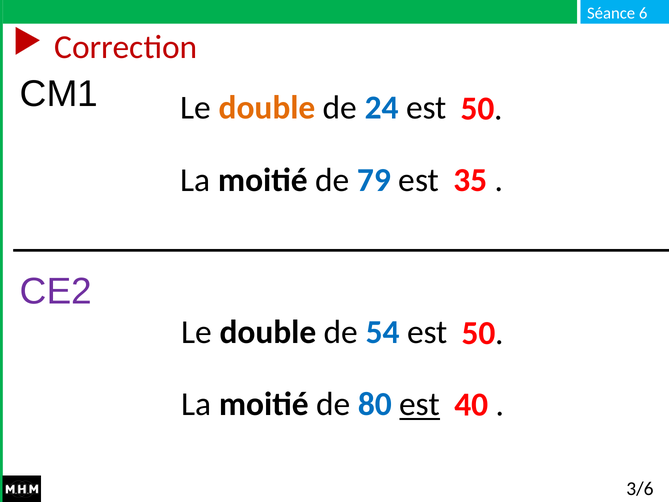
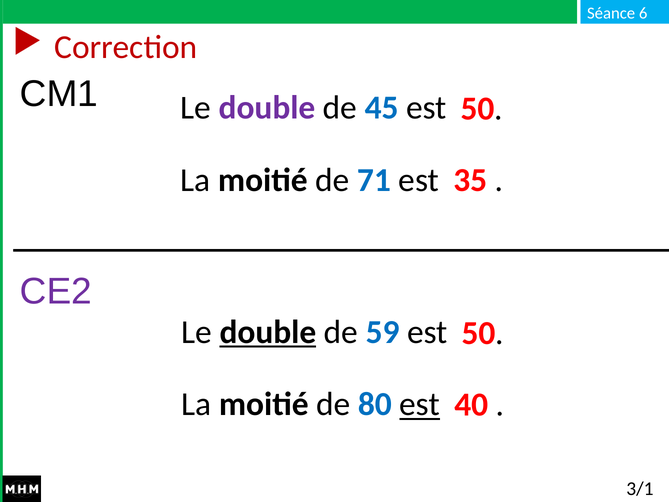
double colour: orange -> purple (267, 108)
24: 24 -> 45 (382, 108)
79: 79 -> 71 (374, 180)
double underline: none -> present (268, 332)
54: 54 -> 59 (383, 332)
3/6: 3/6 -> 3/1 (640, 489)
